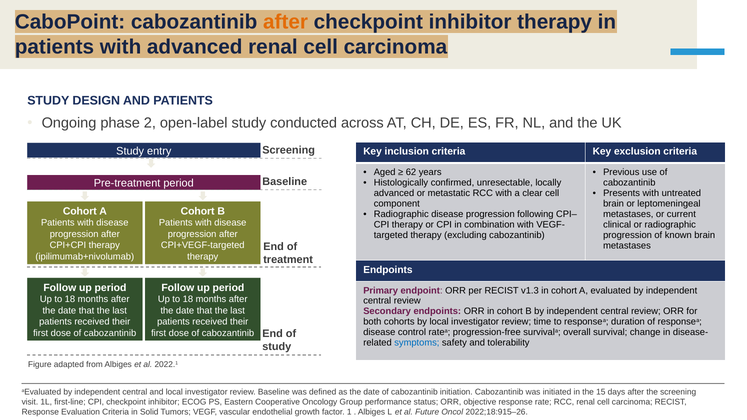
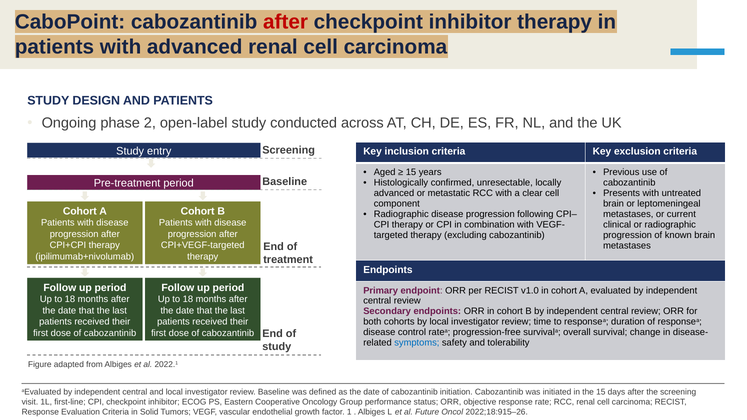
after colour: orange -> red (286, 22)
62: 62 -> 15 (411, 172)
v1.3: v1.3 -> v1.0 (530, 291)
